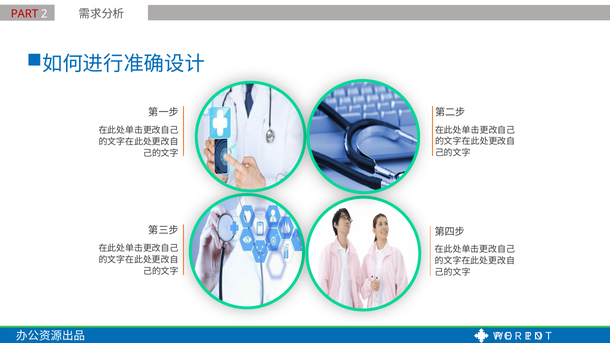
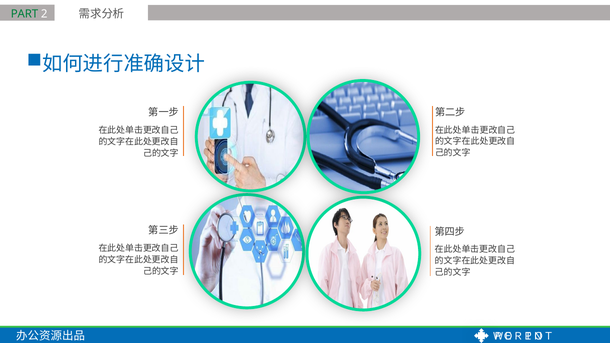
PART colour: red -> green (24, 14)
